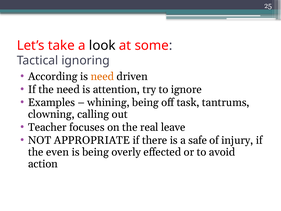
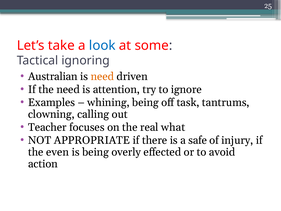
look colour: black -> blue (102, 45)
According: According -> Australian (53, 76)
leave: leave -> what (173, 127)
